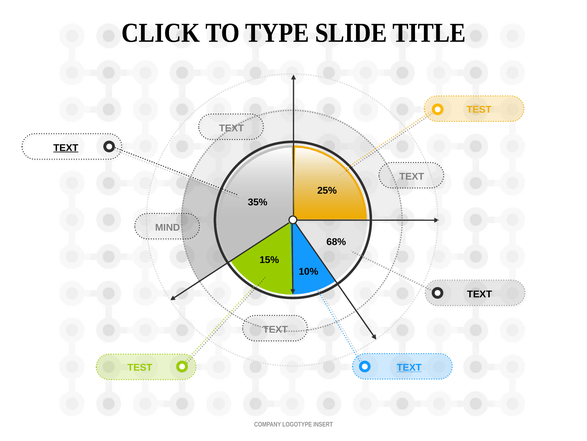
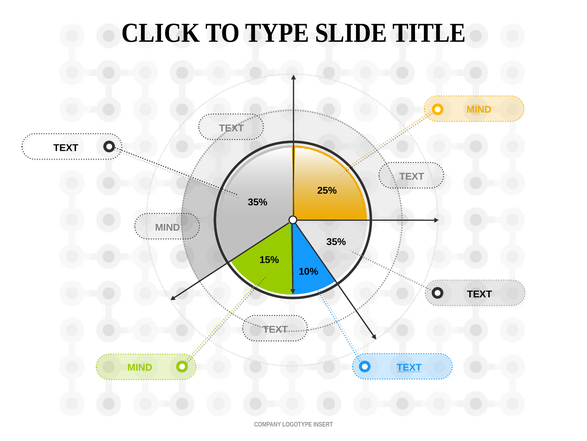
TEST: TEST -> MIND (479, 109)
TEXT underline: present -> none (66, 148)
68%: 68% -> 35% (336, 241)
TEST: TEST -> MIND (140, 367)
